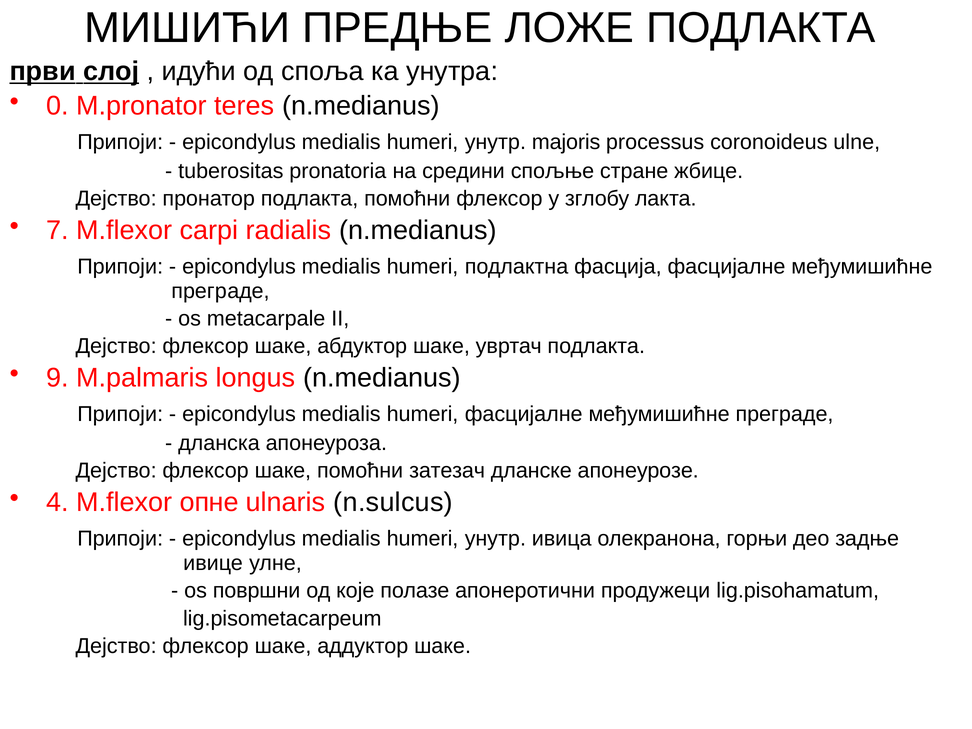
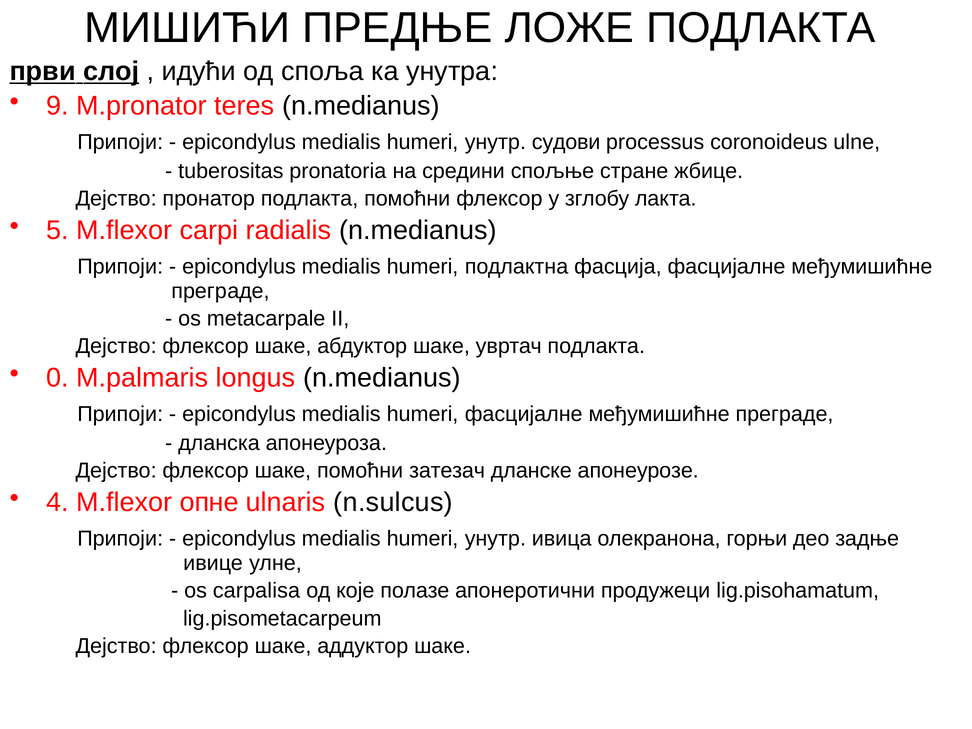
0: 0 -> 9 (57, 106)
majoris: majoris -> судови (566, 142)
7: 7 -> 5 (57, 230)
9: 9 -> 0 (57, 378)
површни: површни -> carpalisa (256, 591)
